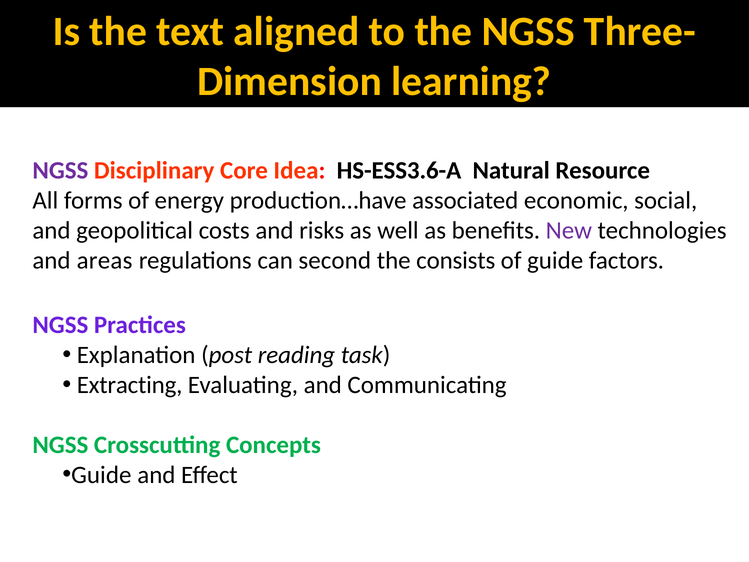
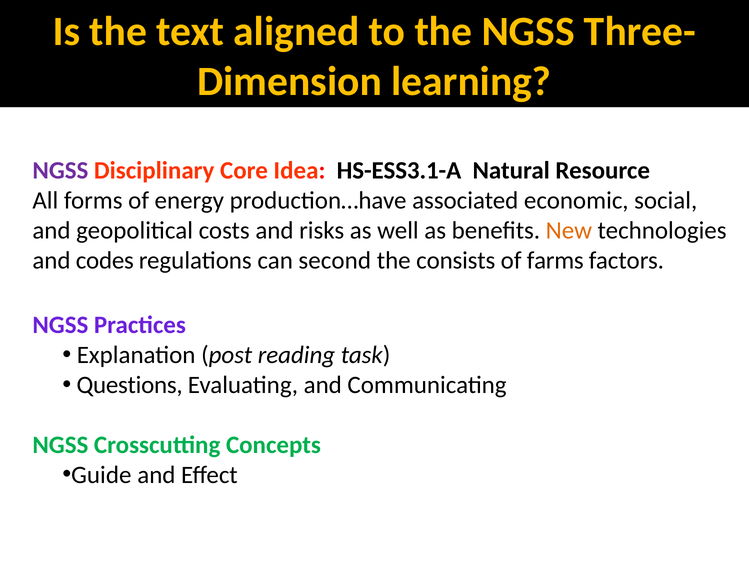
HS-ESS3.6-A: HS-ESS3.6-A -> HS-ESS3.1-A (399, 170)
New colour: purple -> orange (569, 230)
areas: areas -> codes (105, 260)
of guide: guide -> farms (555, 260)
Extracting: Extracting -> Questions (130, 385)
